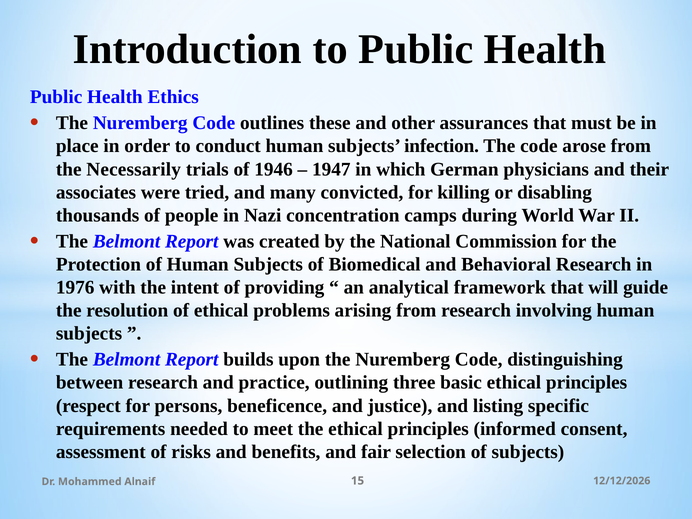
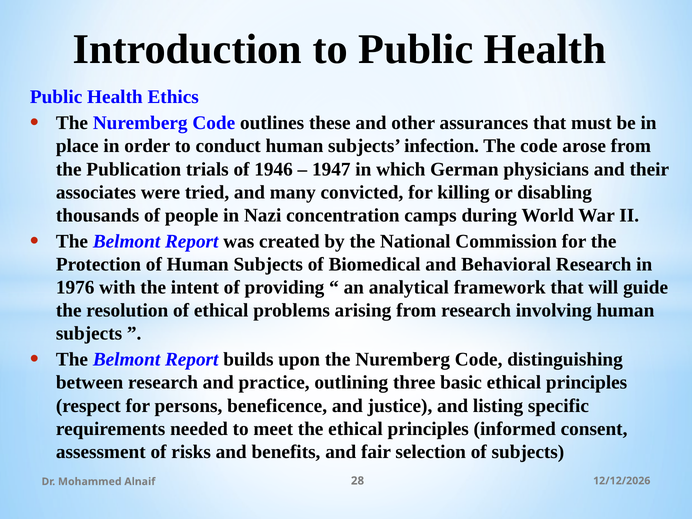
Necessarily: Necessarily -> Publication (134, 169)
15: 15 -> 28 (358, 481)
